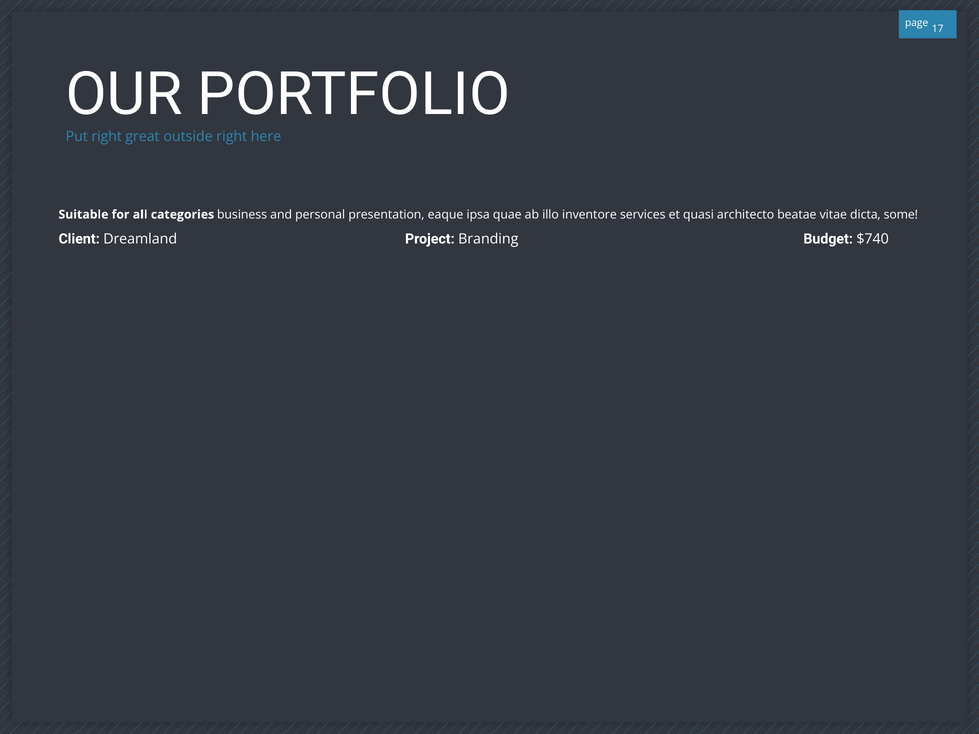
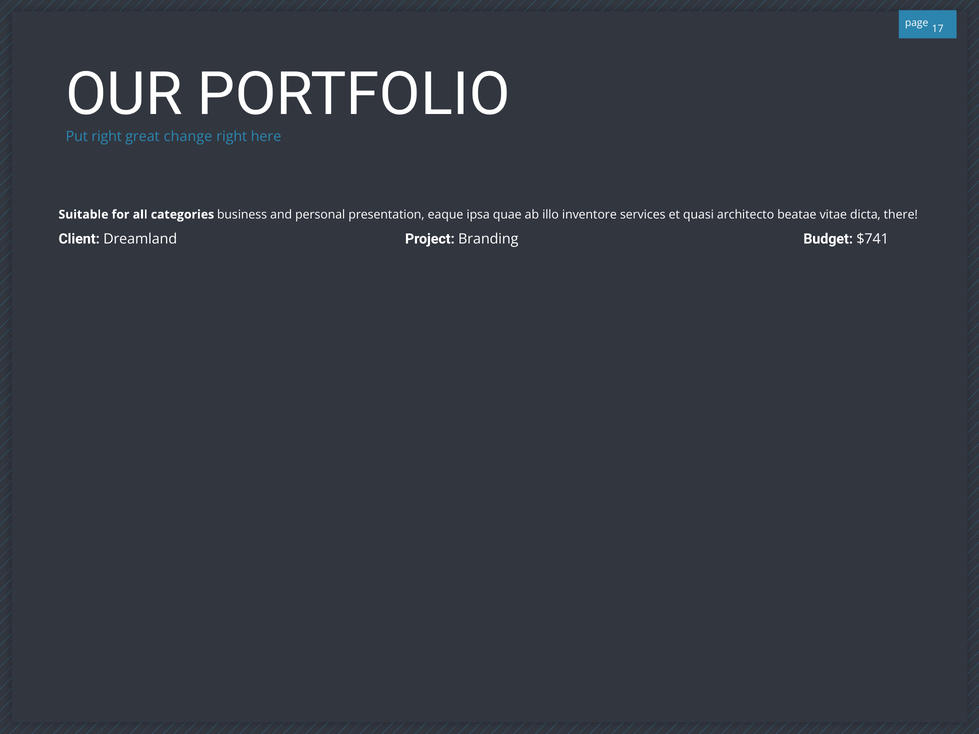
outside: outside -> change (188, 137)
some: some -> there (901, 215)
$740: $740 -> $741 (873, 239)
